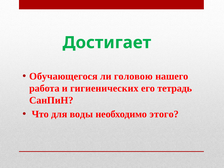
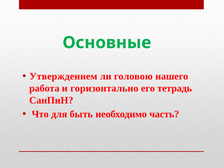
Достигает: Достигает -> Основные (107, 43)
Обучающегося: Обучающегося -> Утверждением (63, 76)
гигиенических: гигиенических -> горизонтально (104, 88)
воды: воды -> быть (81, 114)
этого: этого -> часть (164, 114)
